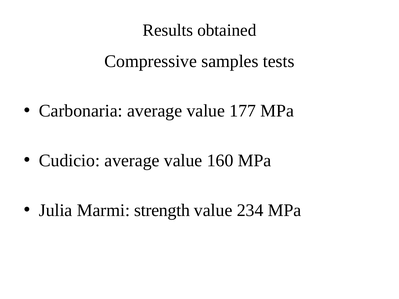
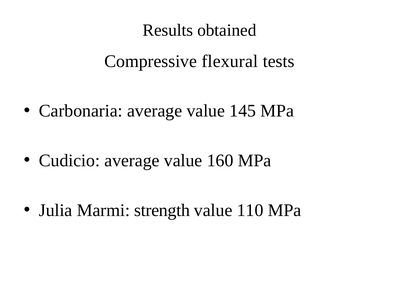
samples: samples -> flexural (230, 61)
177: 177 -> 145 (243, 111)
234: 234 -> 110 (250, 210)
